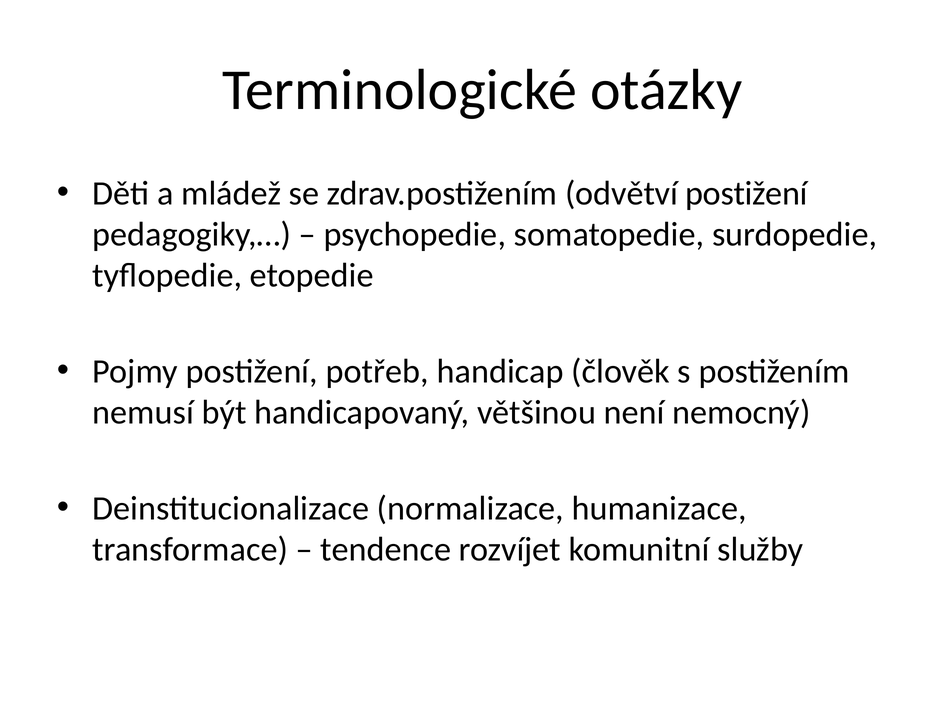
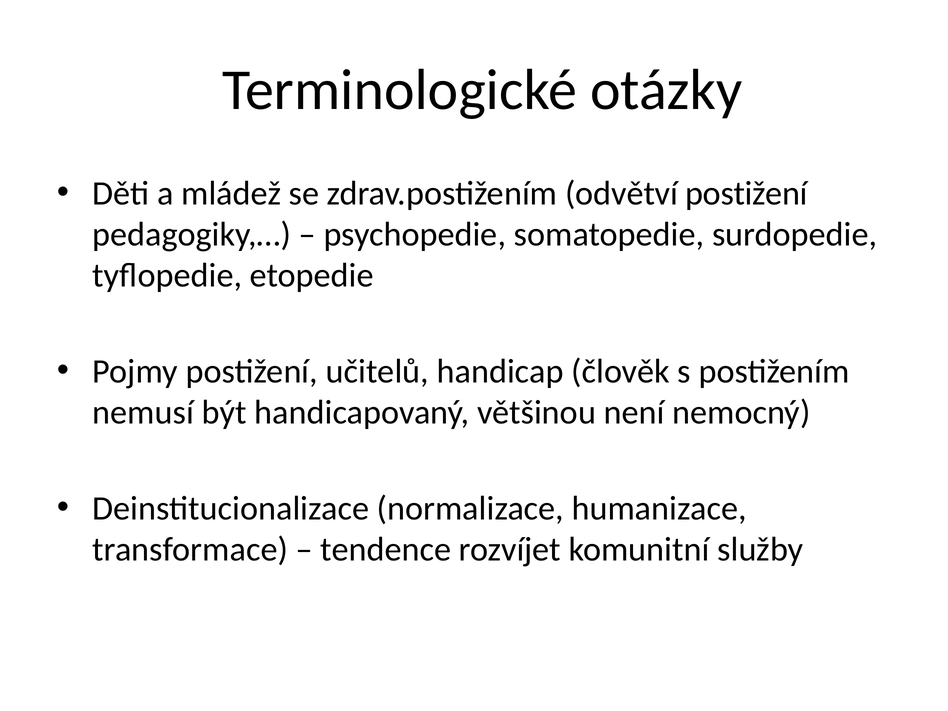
potřeb: potřeb -> učitelů (377, 371)
